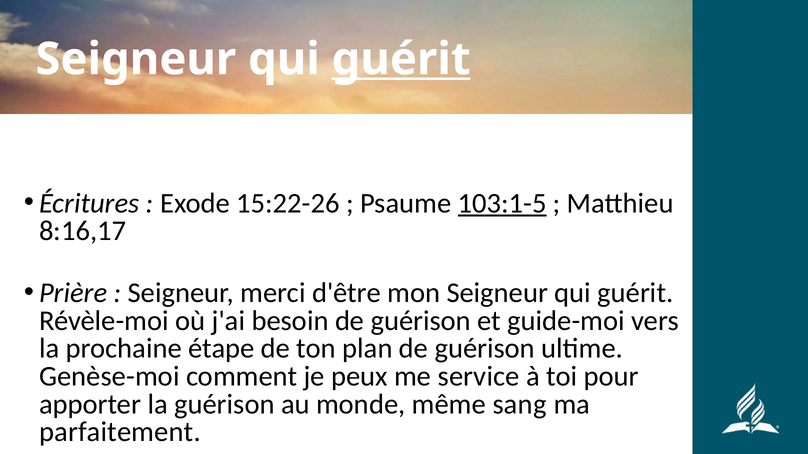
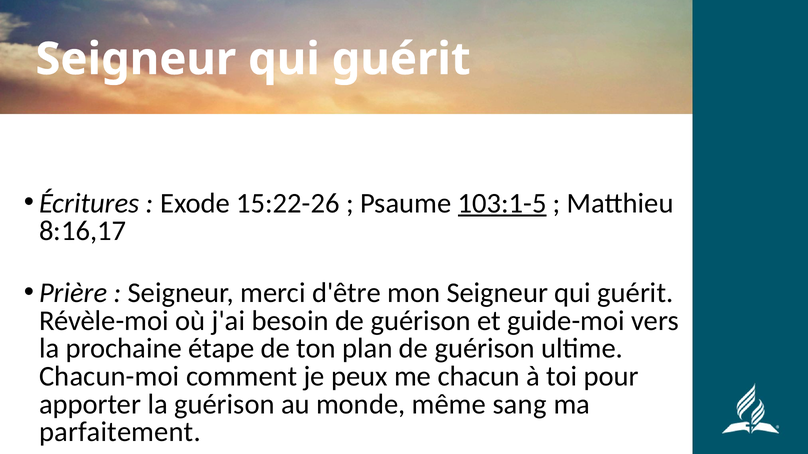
guérit underline: present -> none (401, 59)
Genèse-moi: Genèse-moi -> Chacun-moi (109, 377)
service: service -> chacun (479, 377)
